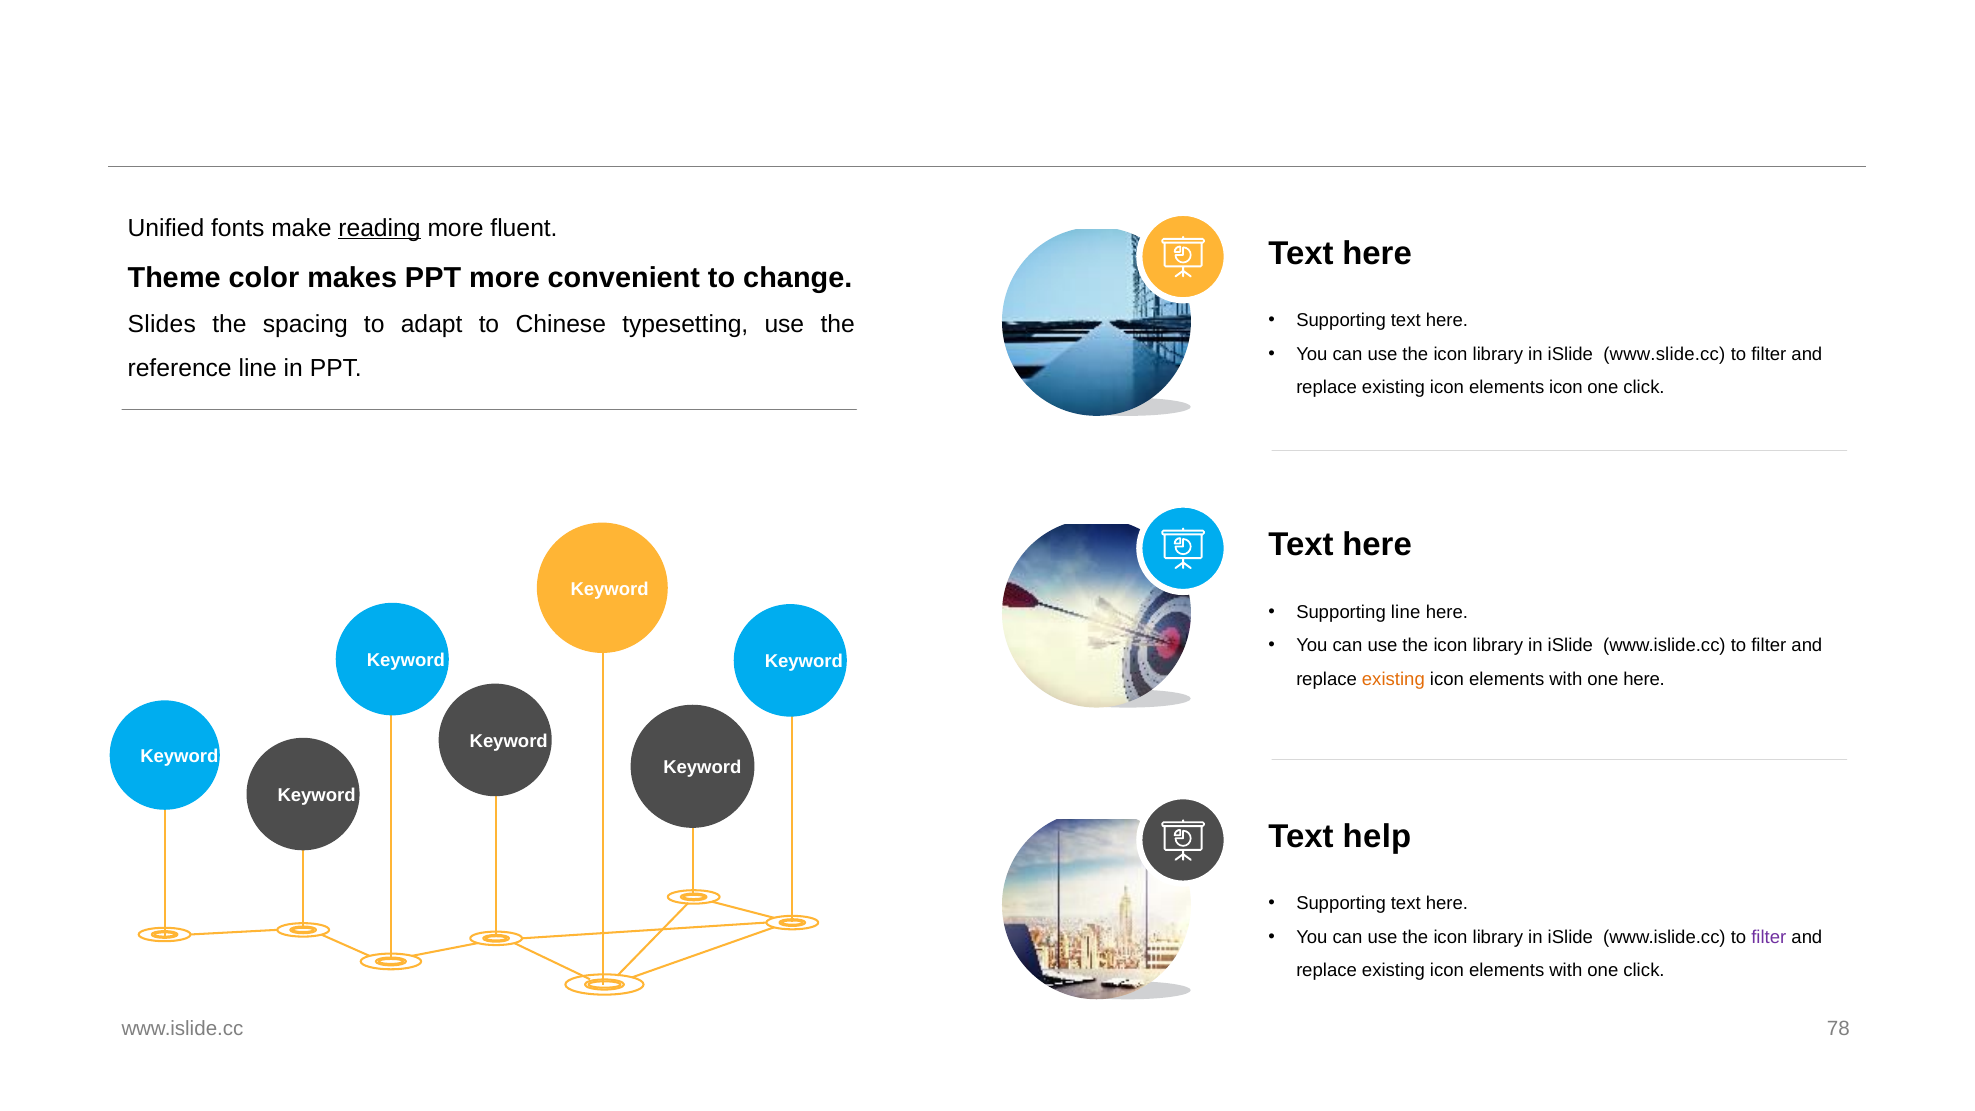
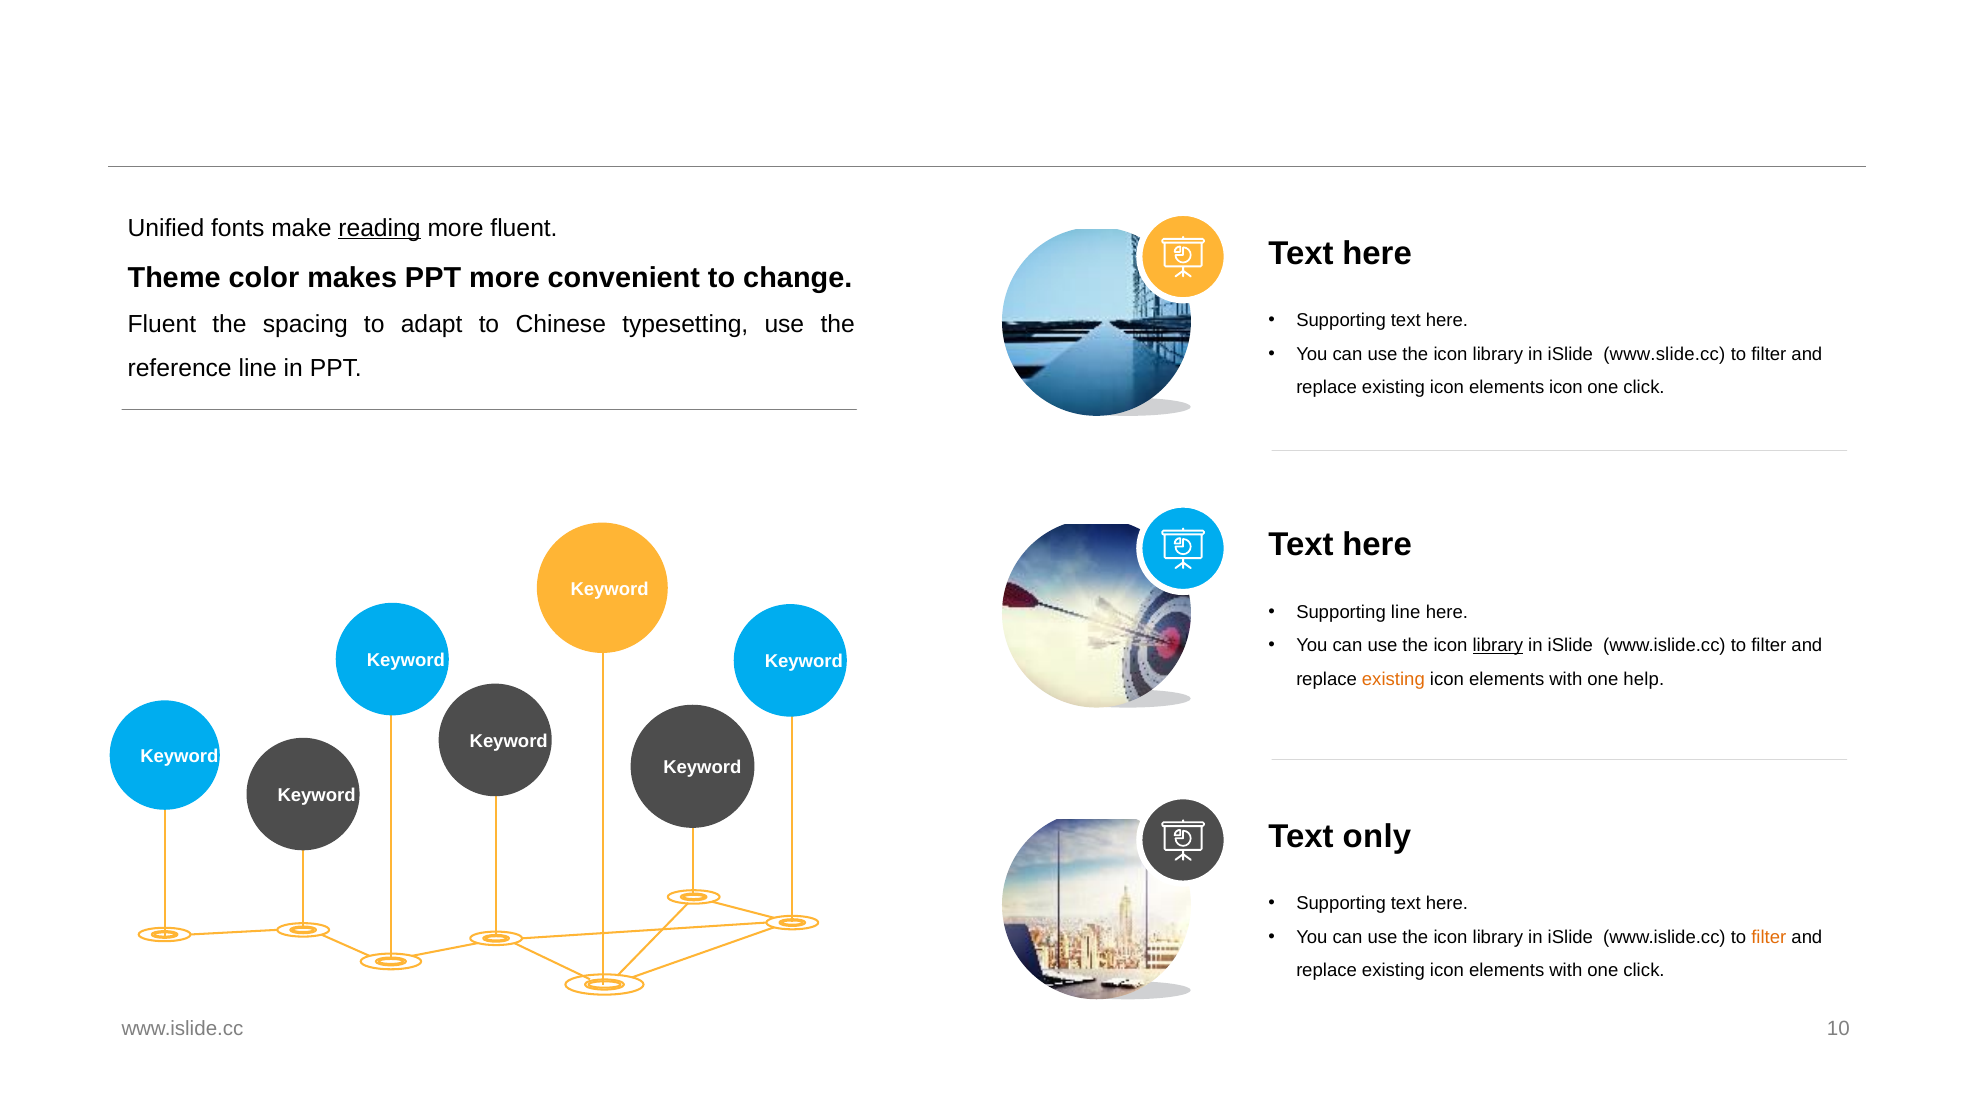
Slides: Slides -> Fluent (162, 324)
library underline: none -> present (1498, 646)
one here: here -> help (1644, 679)
help: help -> only (1377, 837)
filter colour: purple -> orange (1769, 937)
78: 78 -> 10 (1838, 1029)
